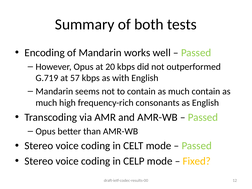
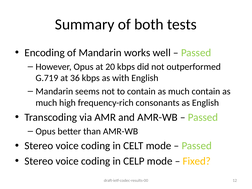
57: 57 -> 36 (75, 78)
